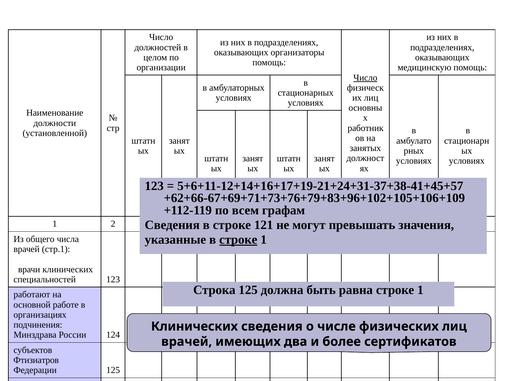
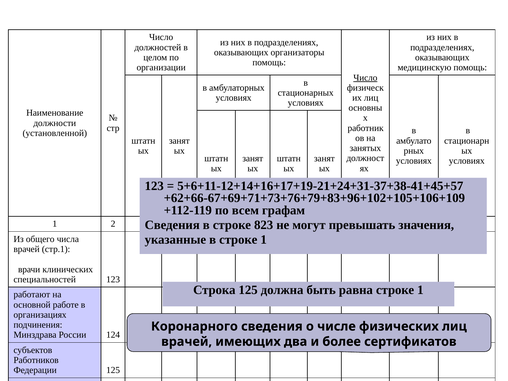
121: 121 -> 823 (264, 225)
строке underline: present -> none (238, 240)
Клинических: Клинических -> Коронарного (194, 326)
Фтизиатров: Фтизиатров -> Работников (36, 360)
